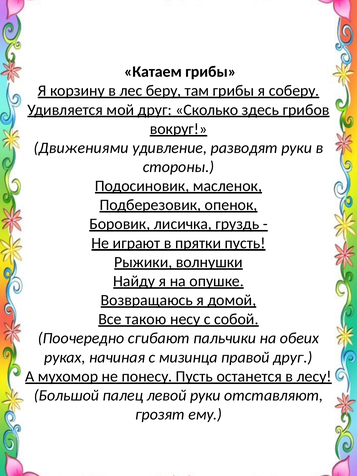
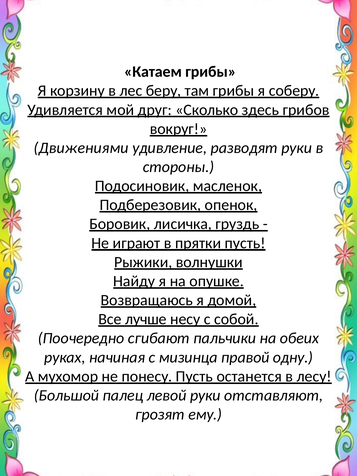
такою: такою -> лучше (146, 319)
правой друг: друг -> одну (293, 357)
